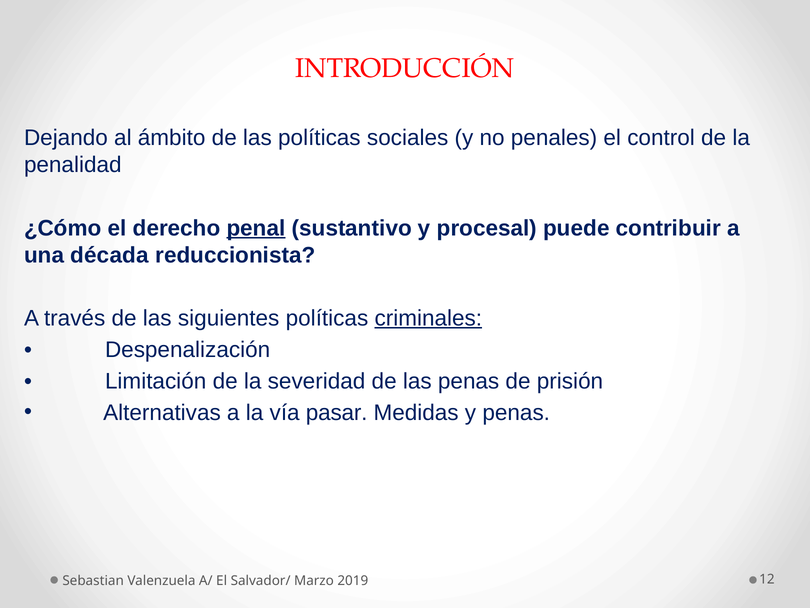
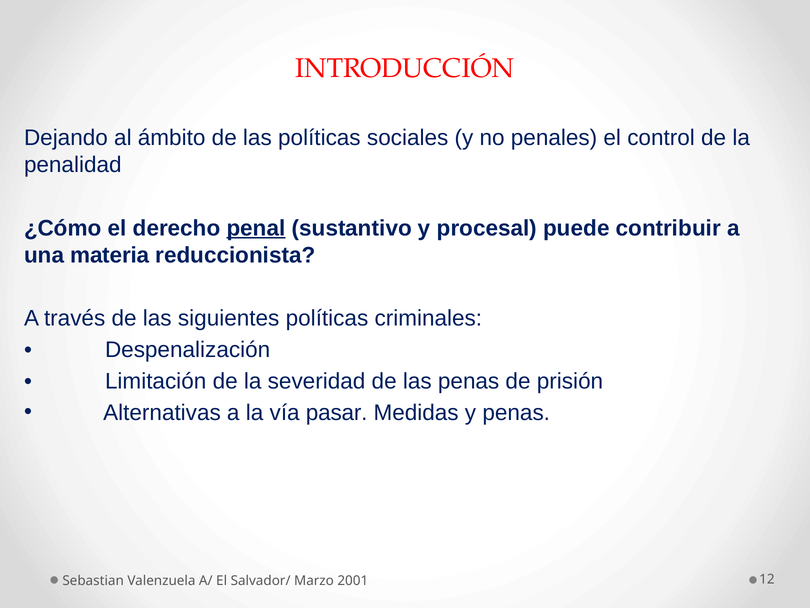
década: década -> materia (110, 255)
criminales underline: present -> none (428, 318)
2019: 2019 -> 2001 (353, 580)
